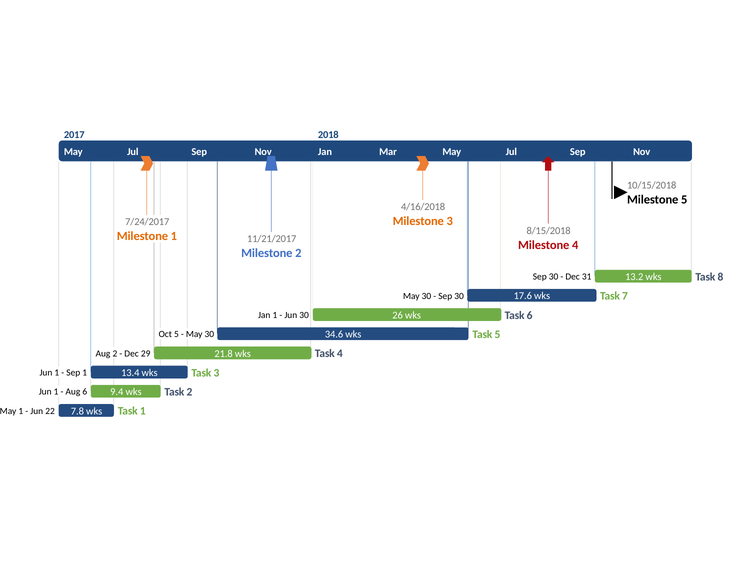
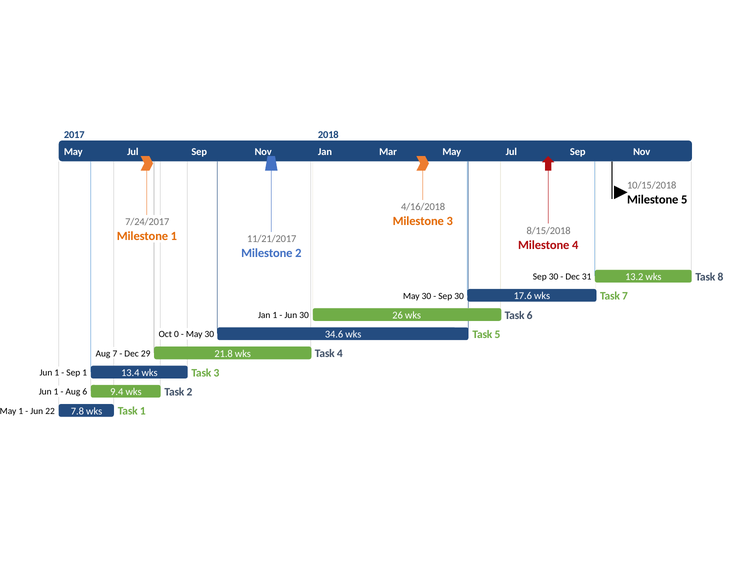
Oct 5: 5 -> 0 (176, 335)
Aug 2: 2 -> 7 (115, 354)
